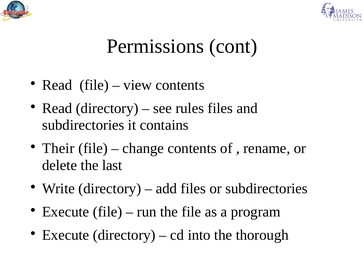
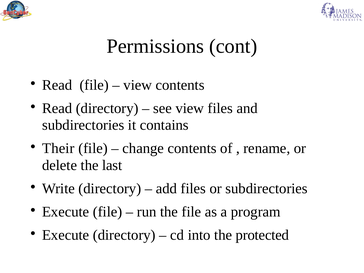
see rules: rules -> view (190, 108)
thorough: thorough -> protected (262, 235)
